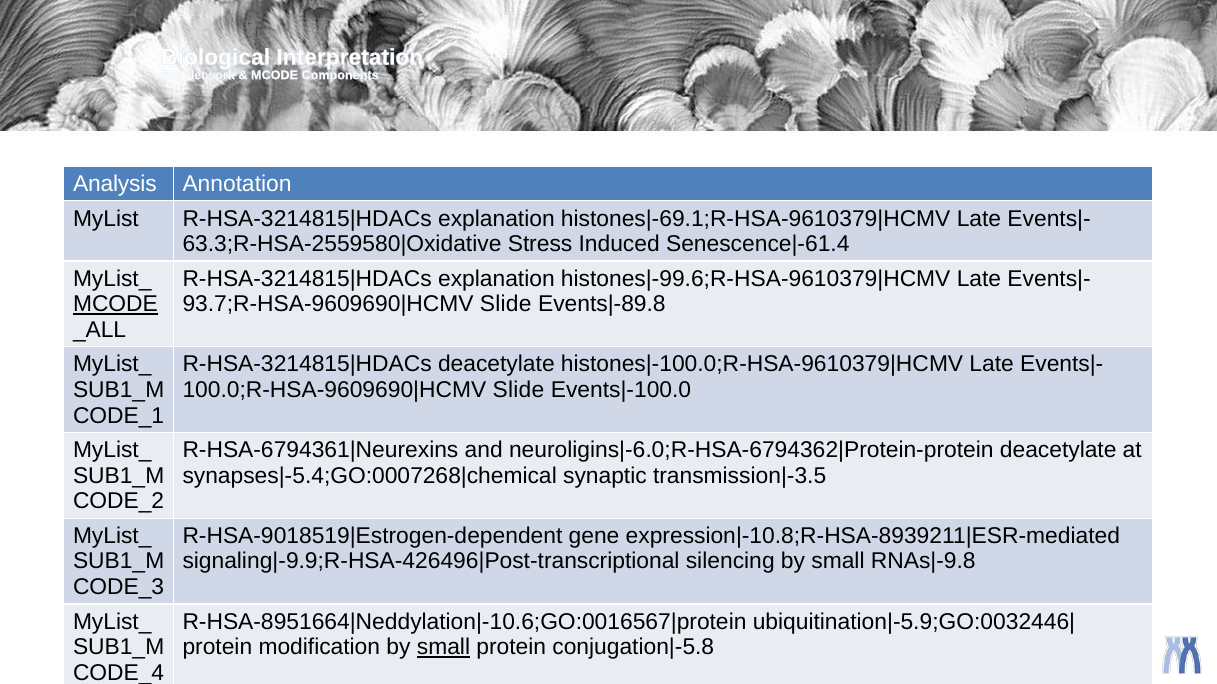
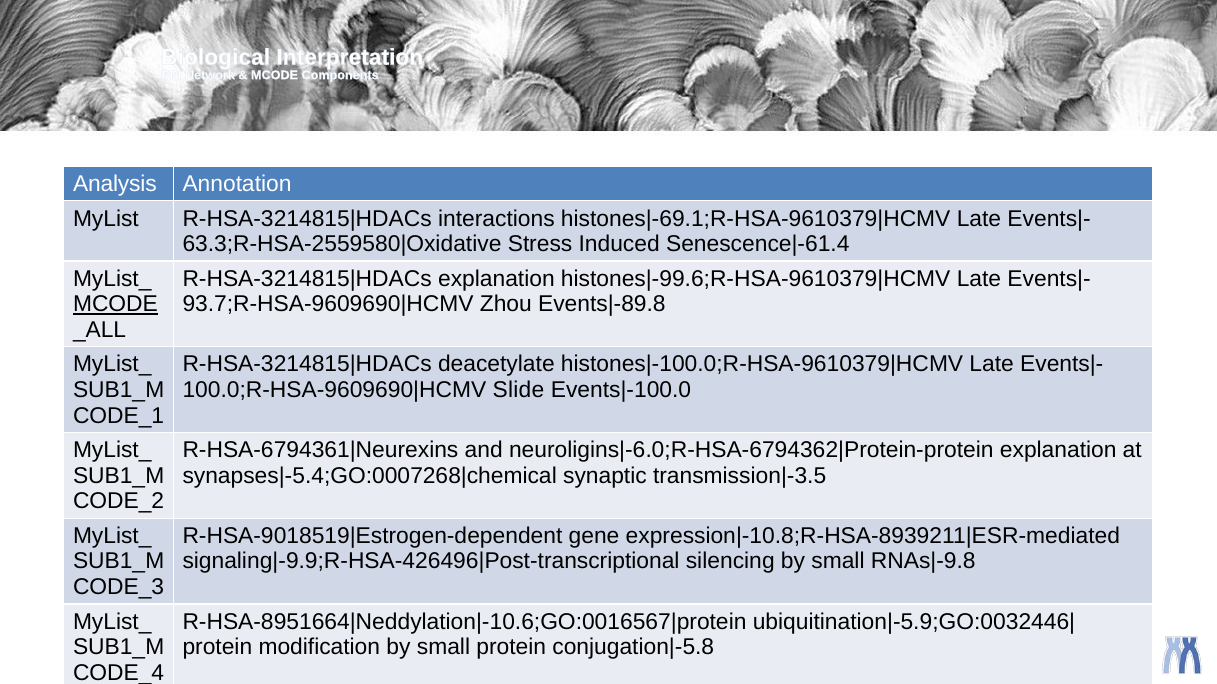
explanation: explanation -> interactions (496, 219)
Slide: Slide -> Zhou (506, 304)
deacetylate: deacetylate -> explanation (1058, 451)
small underline: present -> none (443, 648)
